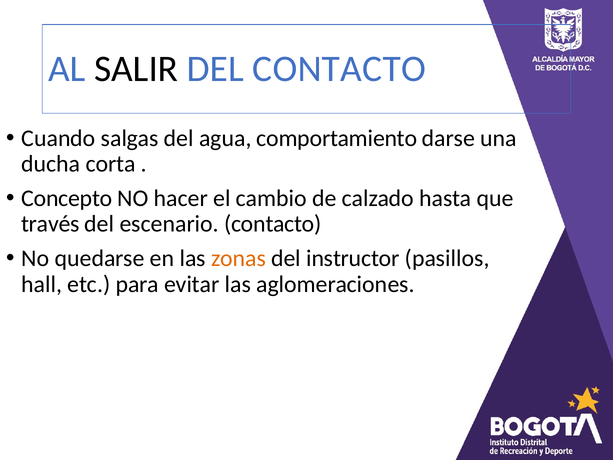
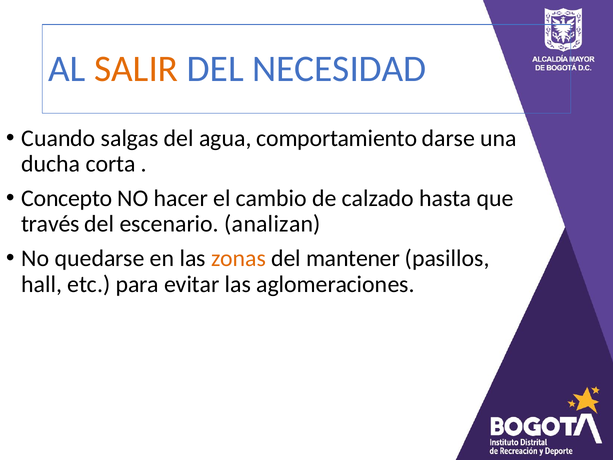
SALIR colour: black -> orange (136, 69)
DEL CONTACTO: CONTACTO -> NECESIDAD (339, 69)
escenario contacto: contacto -> analizan (273, 224)
instructor: instructor -> mantener (353, 258)
